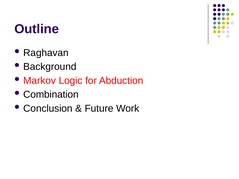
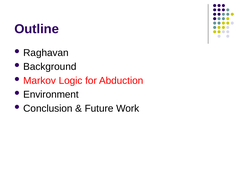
Combination: Combination -> Environment (51, 95)
